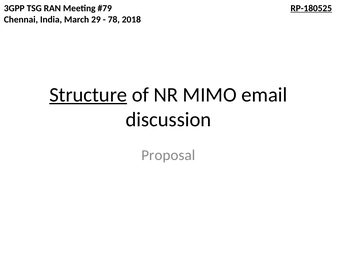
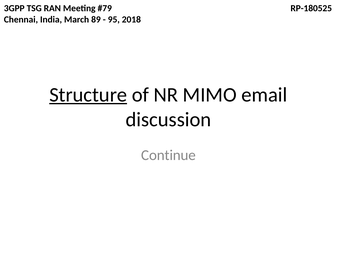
RP-180525 underline: present -> none (311, 8)
29: 29 -> 89 (96, 19)
78: 78 -> 95 (114, 19)
Proposal: Proposal -> Continue (168, 155)
